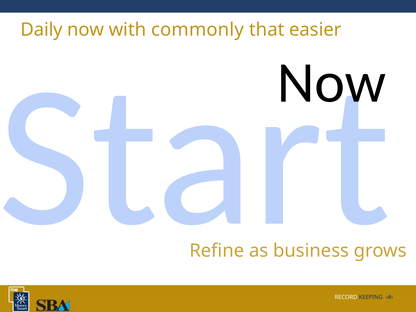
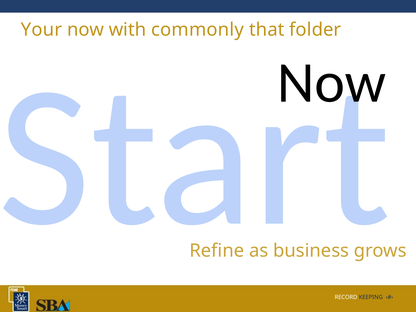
Daily: Daily -> Your (41, 30)
easier: easier -> folder (315, 30)
